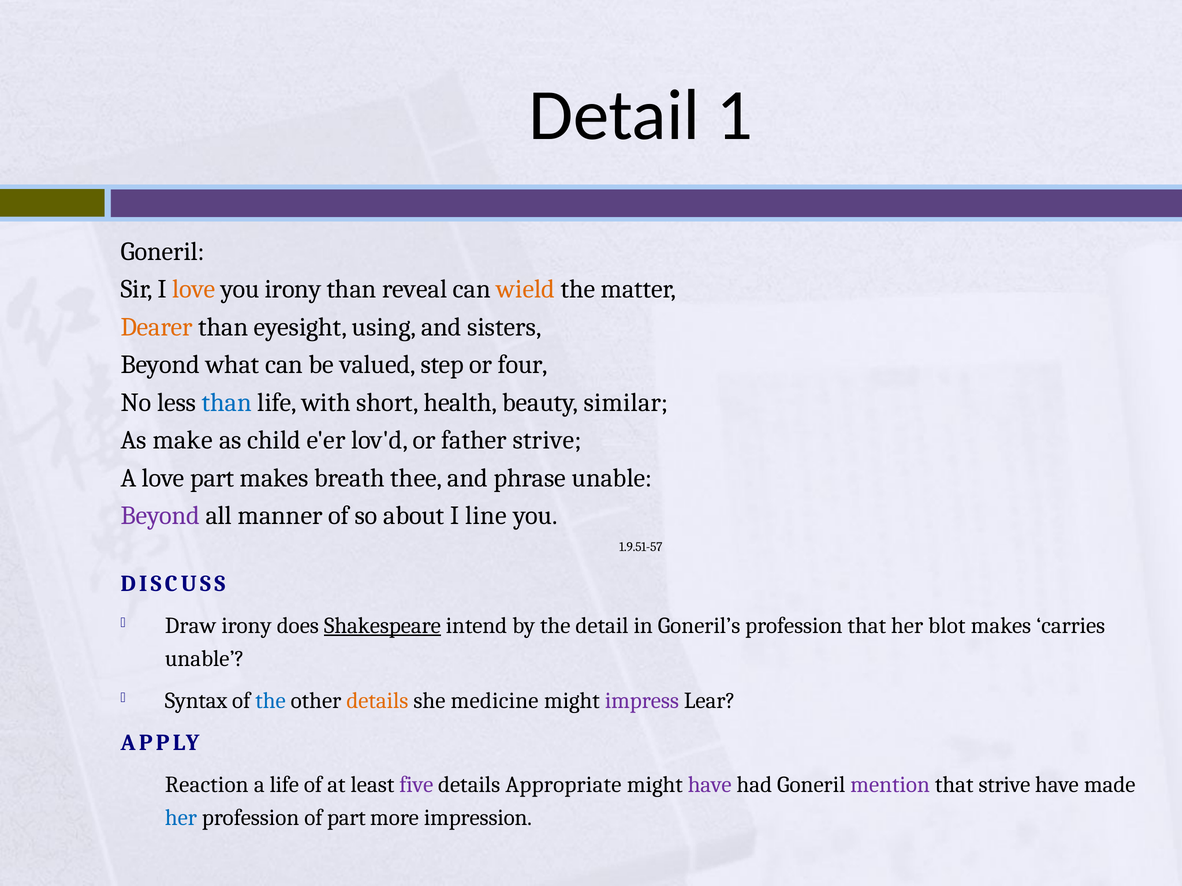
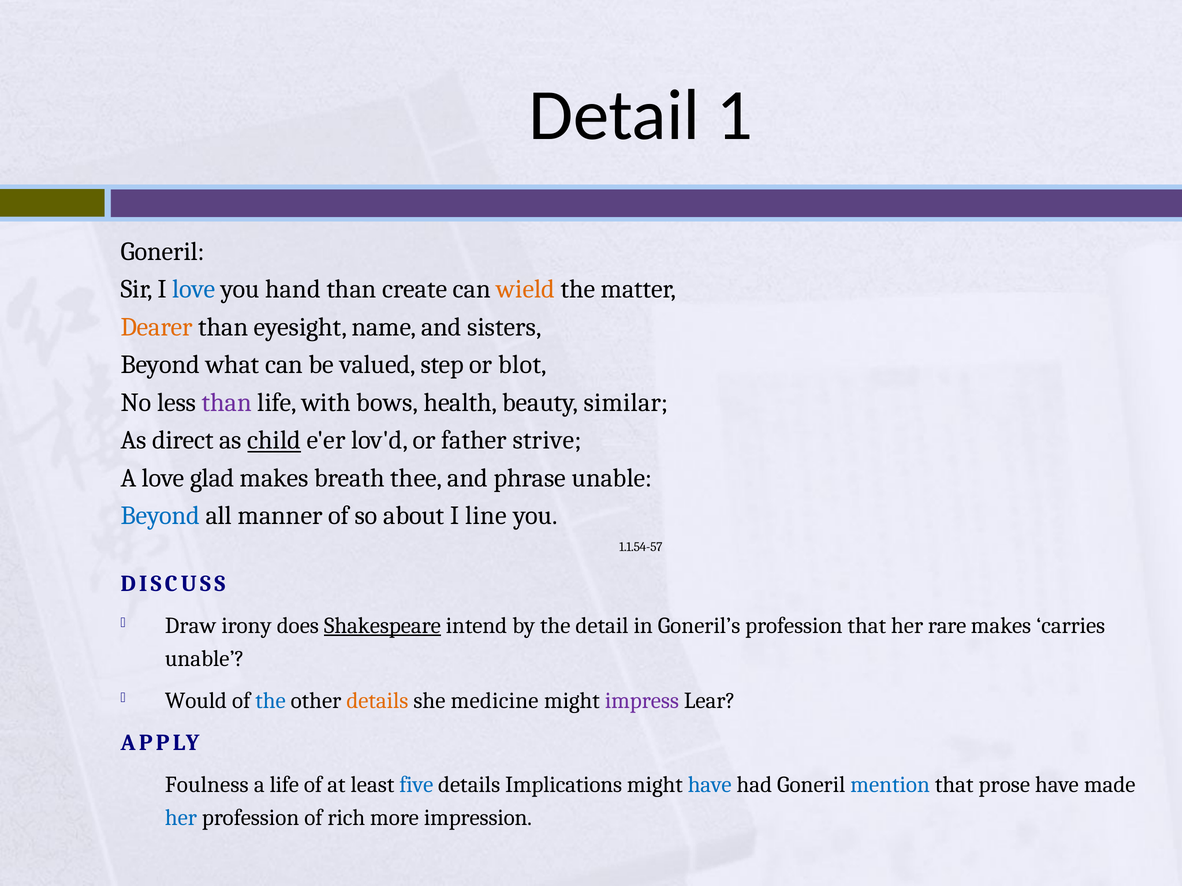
love colour: orange -> blue (194, 289)
you irony: irony -> hand (293, 289)
reveal: reveal -> create (415, 289)
using: using -> name (384, 327)
four: four -> blot (523, 365)
than colour: blue -> purple (227, 403)
short: short -> bows (387, 403)
make: make -> direct (183, 441)
child underline: none -> present (274, 441)
love part: part -> glad (212, 478)
Beyond colour: purple -> blue (160, 516)
1.9.51-57: 1.9.51-57 -> 1.1.54-57 (641, 547)
blot: blot -> rare (947, 626)
Syntax: Syntax -> Would (196, 701)
Reaction: Reaction -> Foulness (207, 785)
five colour: purple -> blue (416, 785)
Appropriate: Appropriate -> Implications (564, 785)
have colour: purple -> blue (710, 785)
mention colour: purple -> blue (890, 785)
that strive: strive -> prose (1004, 785)
of part: part -> rich (346, 818)
